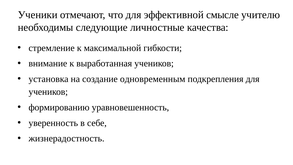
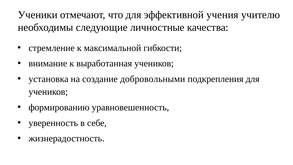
смысле: смысле -> учения (222, 15)
одновременным: одновременным -> добровольными (153, 79)
